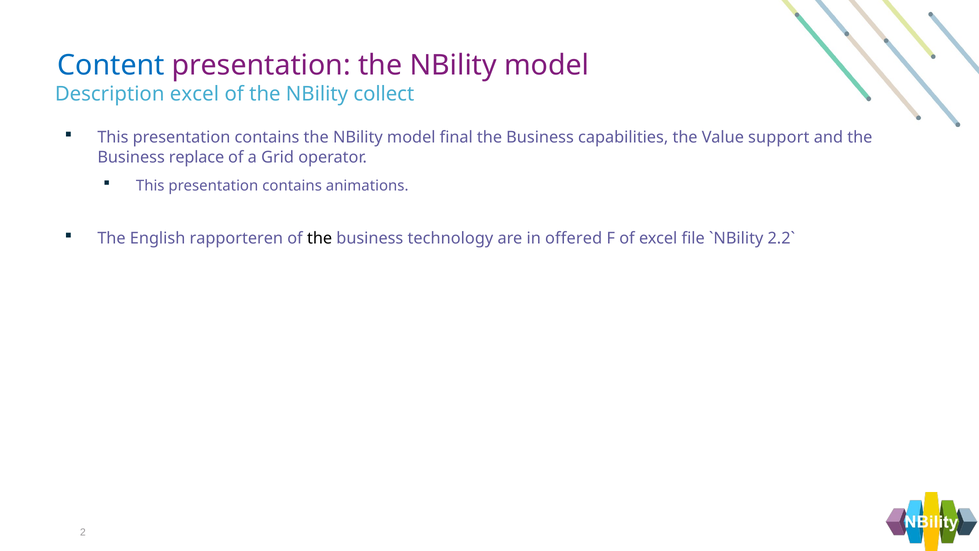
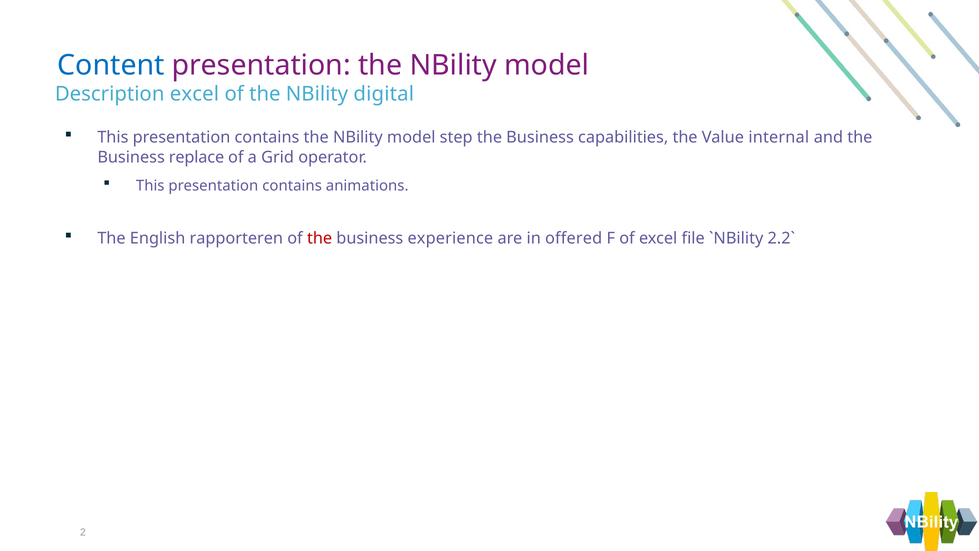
collect: collect -> digital (384, 94)
final: final -> step (456, 137)
support: support -> internal (779, 137)
the colour: black -> red (320, 238)
technology: technology -> experience (450, 238)
